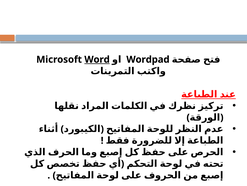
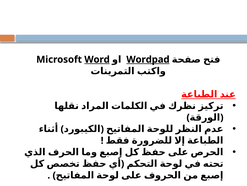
Wordpad underline: none -> present (148, 59)
